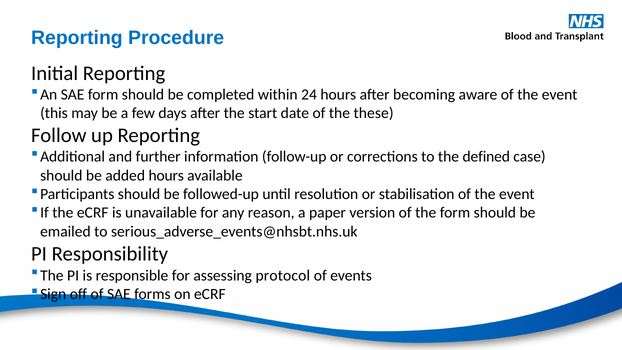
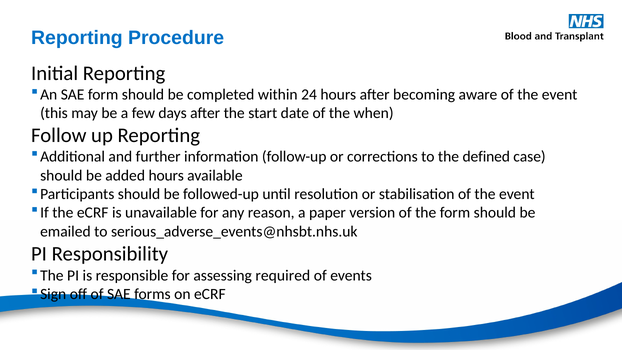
these: these -> when (374, 113)
protocol: protocol -> required (283, 275)
